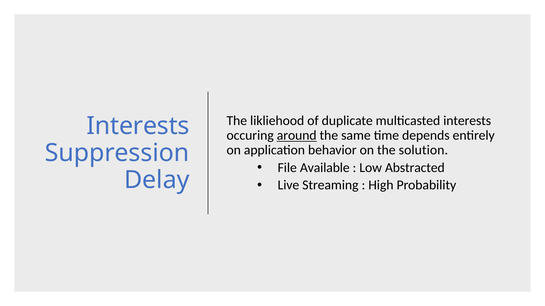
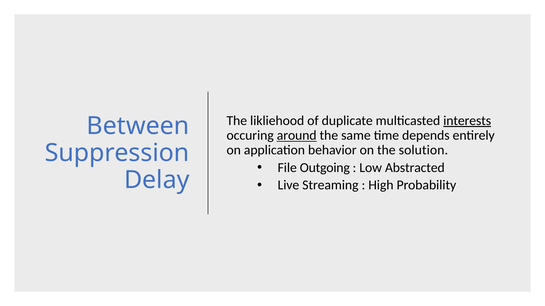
interests underline: none -> present (467, 121)
Interests: Interests -> Between (138, 126)
Available: Available -> Outgoing (325, 168)
